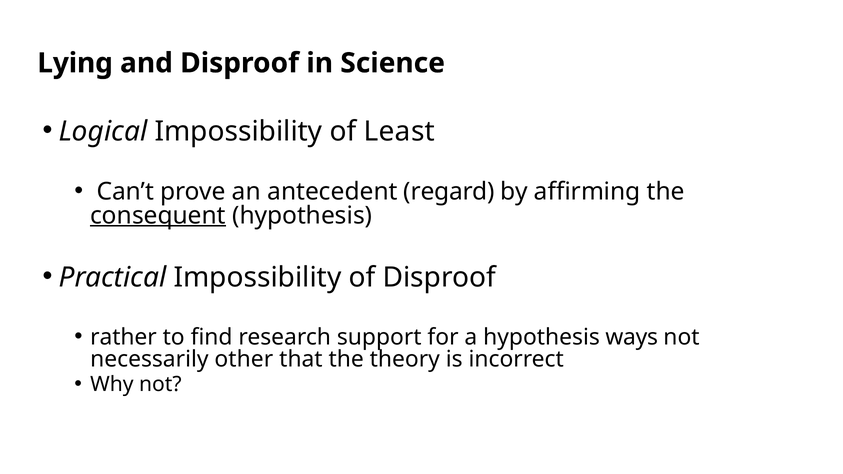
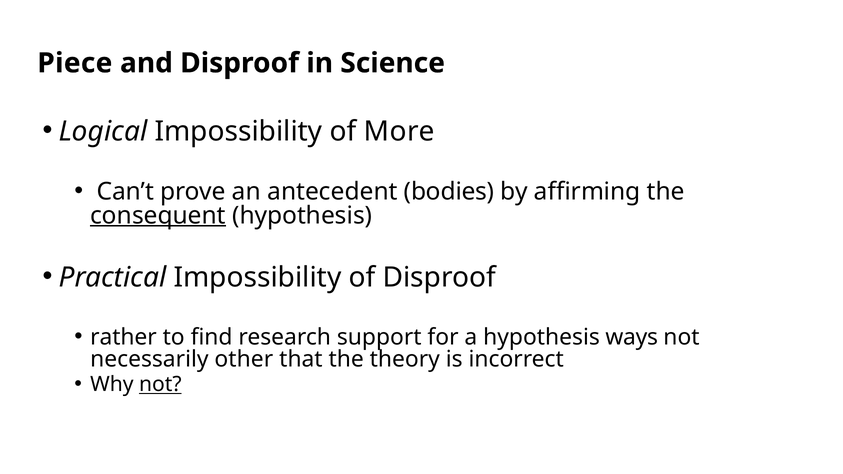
Lying: Lying -> Piece (75, 63)
Least: Least -> More (399, 131)
regard: regard -> bodies (449, 192)
not underline: none -> present (160, 385)
